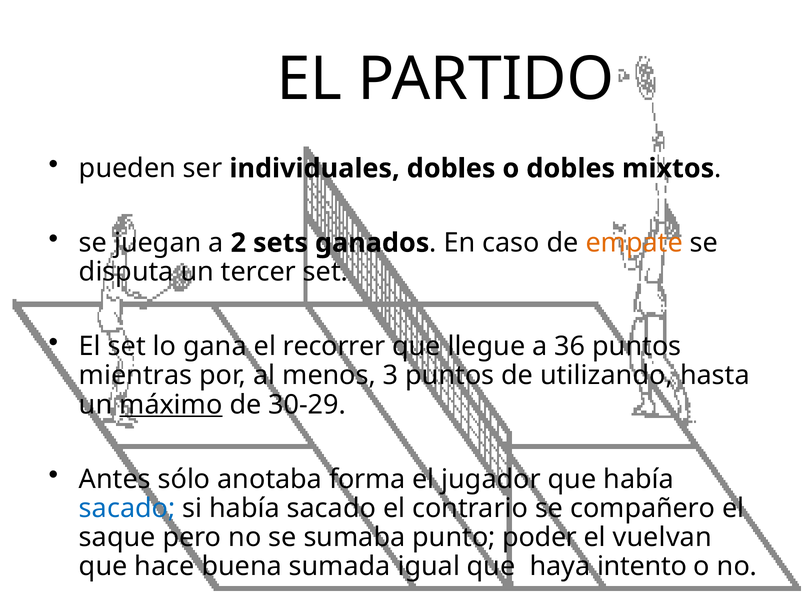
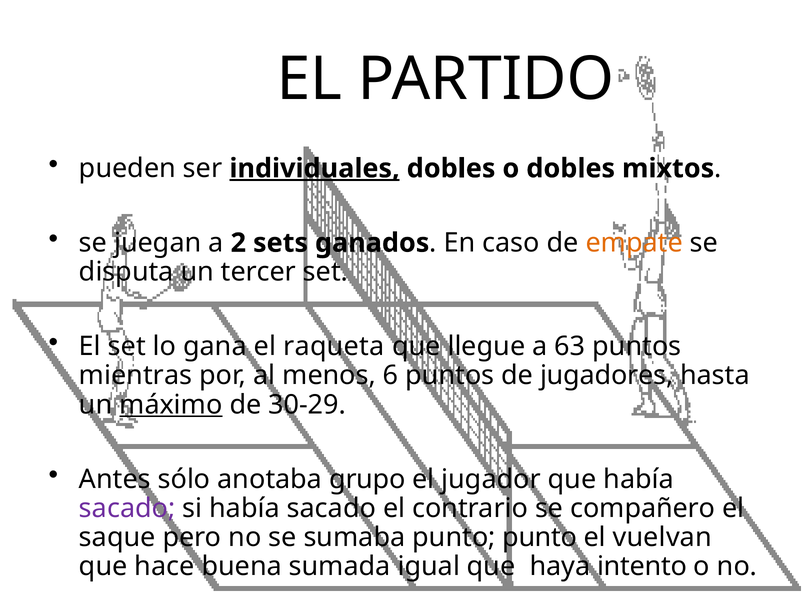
individuales underline: none -> present (315, 169)
recorrer: recorrer -> raqueta (334, 347)
36: 36 -> 63 (570, 347)
3: 3 -> 6 (391, 376)
utilizando: utilizando -> jugadores (607, 376)
forma: forma -> grupo (367, 480)
sacado colour: blue -> purple (127, 509)
punto poder: poder -> punto (540, 538)
